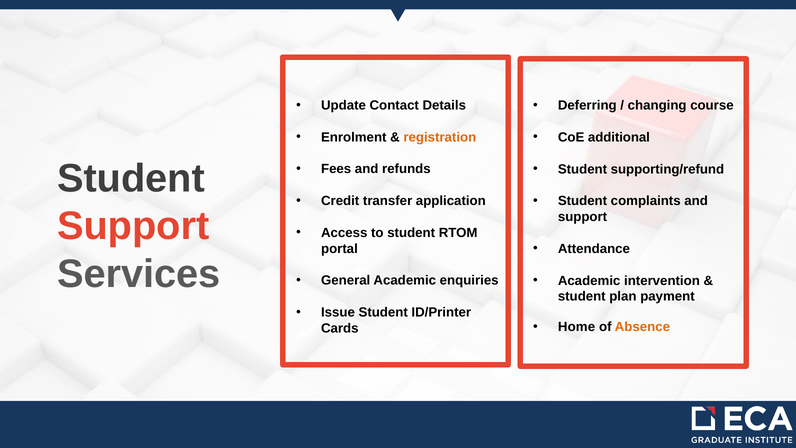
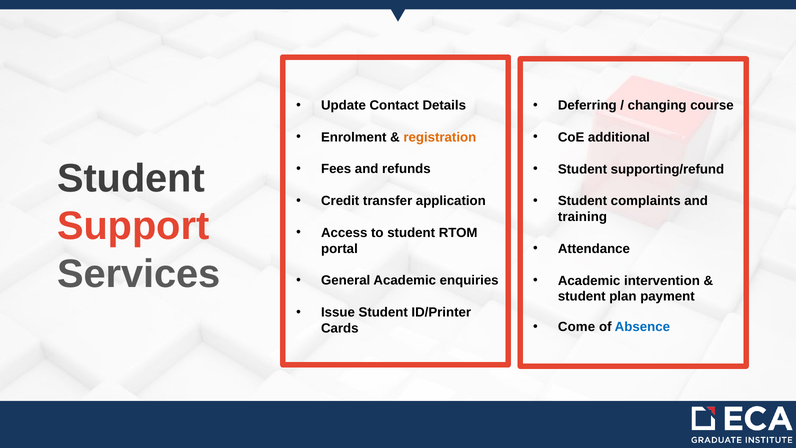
support: support -> training (582, 217)
Home: Home -> Come (577, 327)
Absence colour: orange -> blue (642, 327)
